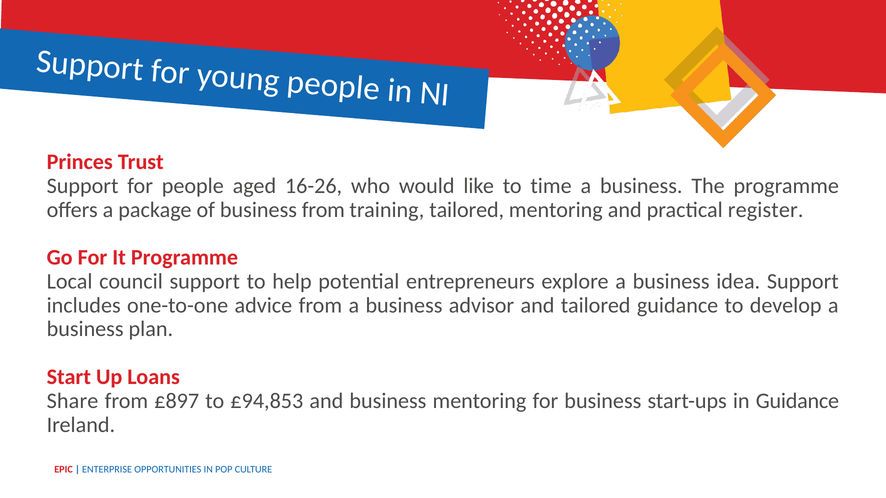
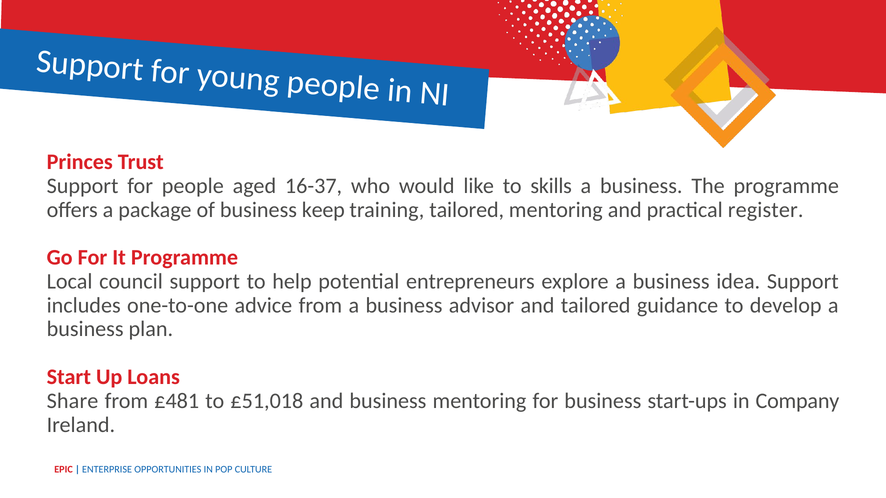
16-26: 16-26 -> 16-37 (314, 186)
time: time -> skills (551, 186)
business from: from -> keep (323, 210)
£897: £897 -> £481 (177, 401)
£94,853: £94,853 -> £51,018 (267, 401)
in Guidance: Guidance -> Company (797, 401)
